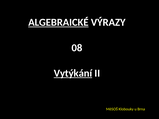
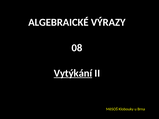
ALGEBRAICKÉ underline: present -> none (58, 22)
